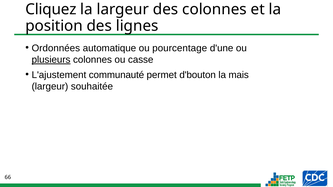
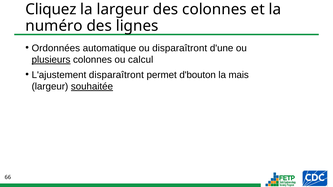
position: position -> numéro (54, 26)
ou pourcentage: pourcentage -> disparaîtront (180, 48)
casse: casse -> calcul (141, 60)
L'ajustement communauté: communauté -> disparaîtront (116, 75)
souhaitée underline: none -> present (92, 87)
